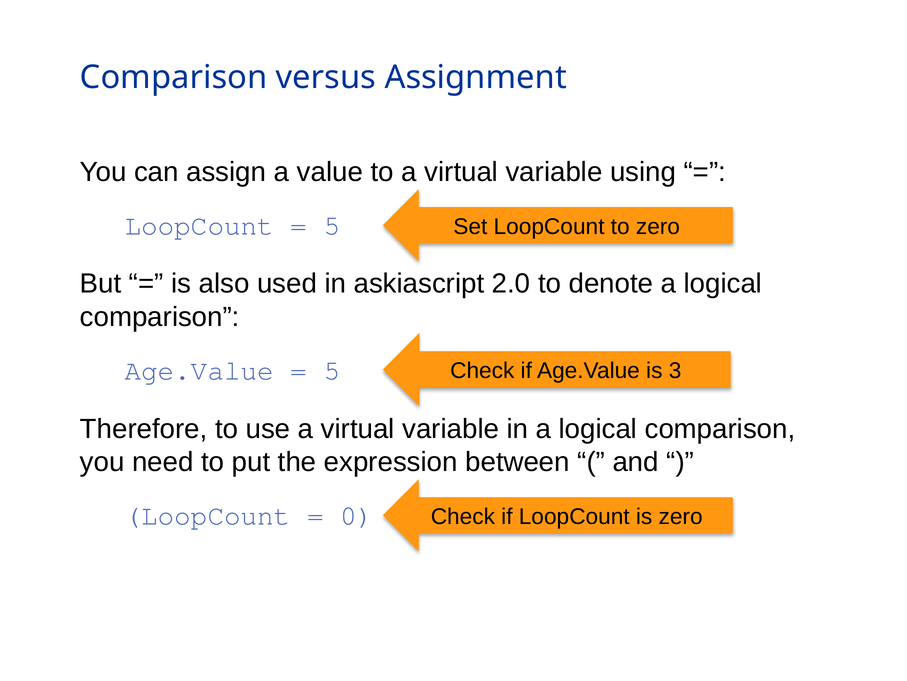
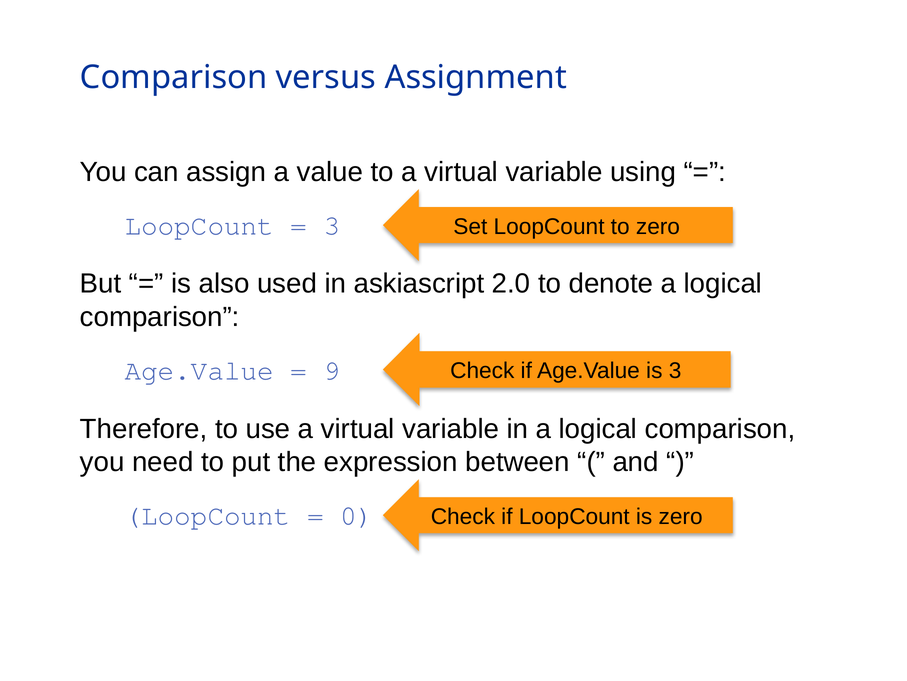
5: 5 -> 3 (332, 225)
5: 5 -> 9 (332, 370)
